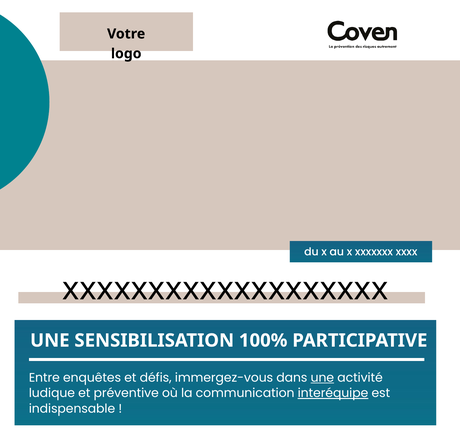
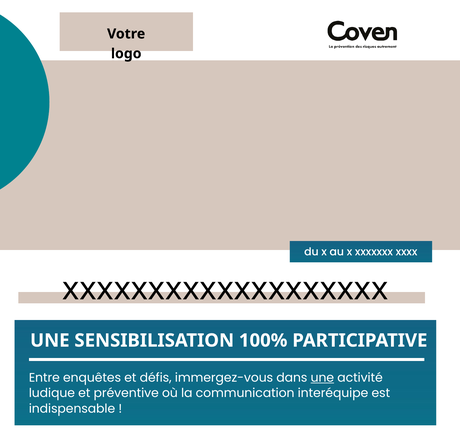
interéquipe underline: present -> none (333, 393)
